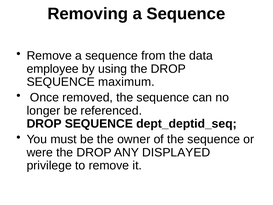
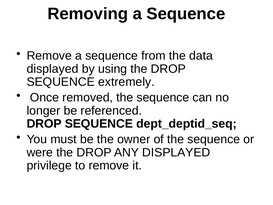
employee: employee -> displayed (53, 69)
maximum: maximum -> extremely (126, 82)
